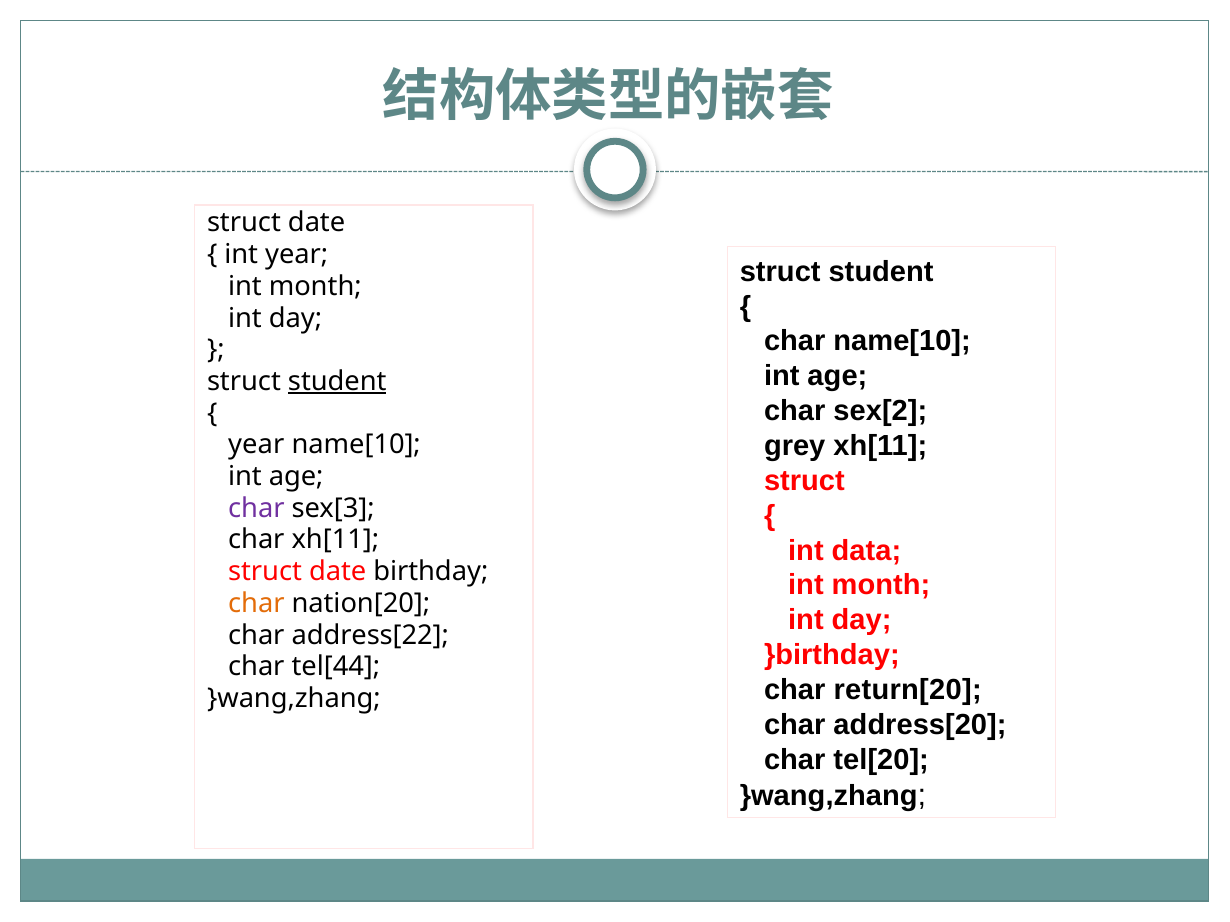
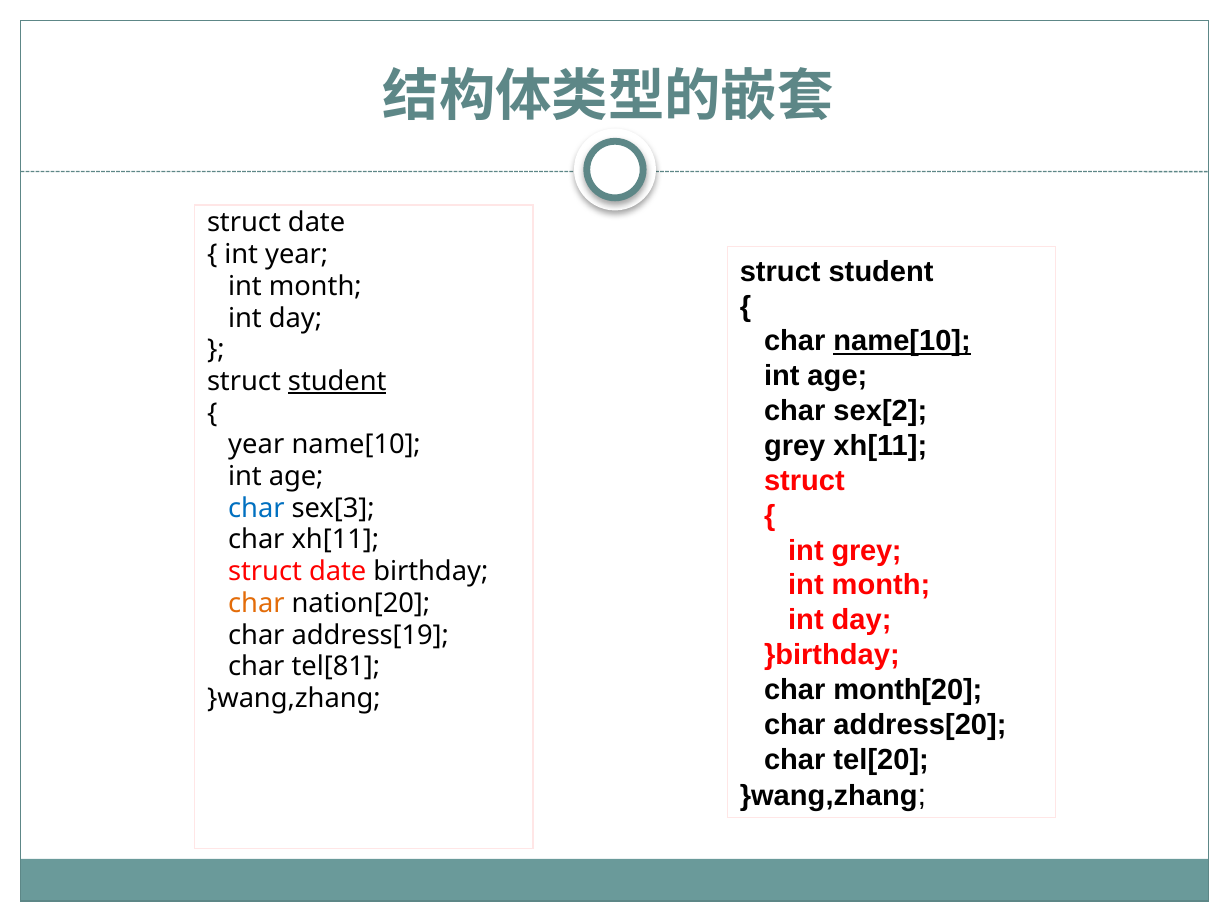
name[10 underline: none -> present (902, 342)
char colour: purple -> blue (256, 509)
int data: data -> grey (867, 551)
address[22: address[22 -> address[19 (370, 635)
tel[44: tel[44 -> tel[81 (336, 667)
return[20: return[20 -> month[20 (908, 690)
